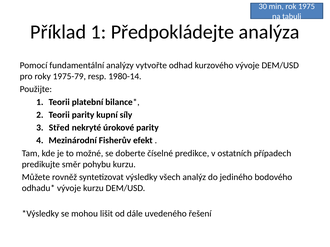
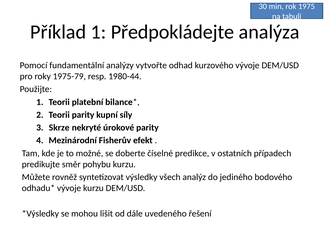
1980-14: 1980-14 -> 1980-44 (125, 77)
Střed: Střed -> Skrze (59, 128)
